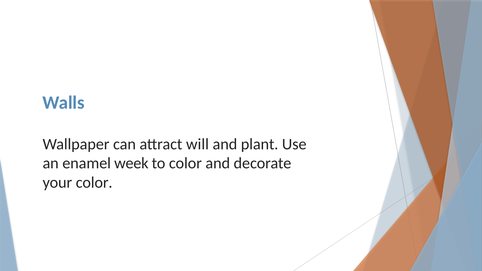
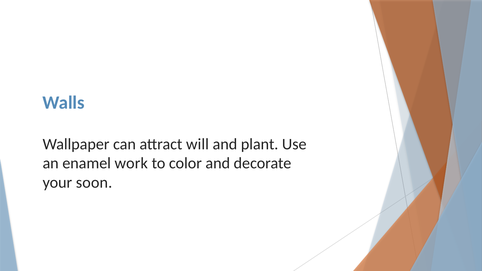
week: week -> work (131, 163)
your color: color -> soon (94, 183)
